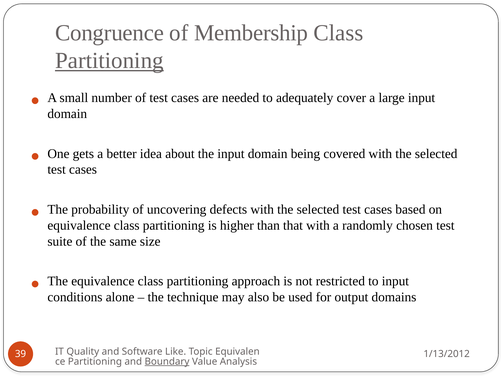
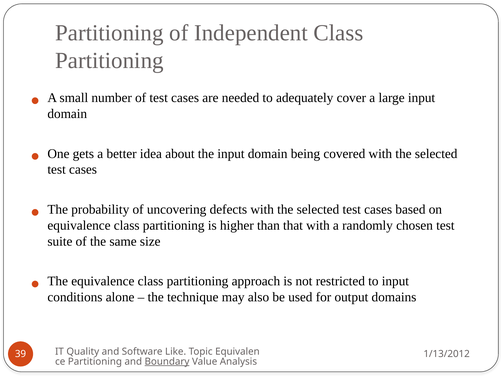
Congruence: Congruence -> Partitioning (109, 33)
Membership: Membership -> Independent (251, 33)
Partitioning underline: present -> none (109, 61)
